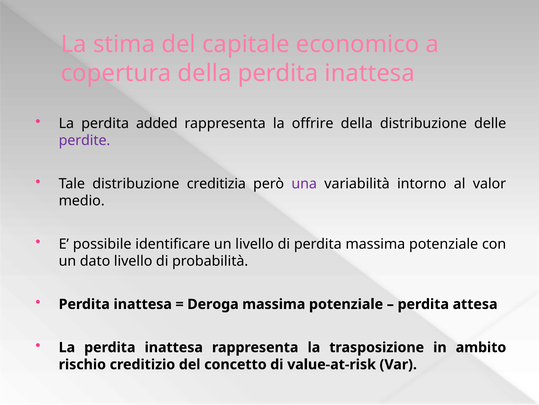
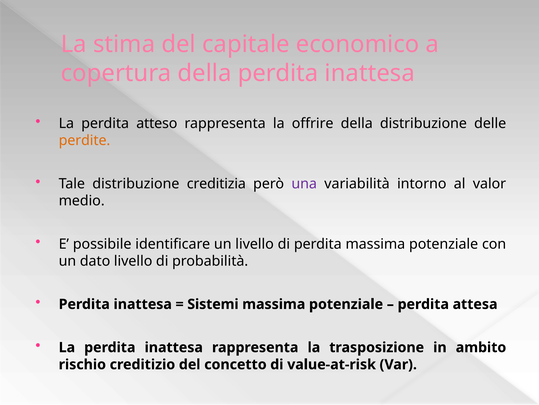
added: added -> atteso (157, 123)
perdite colour: purple -> orange (84, 140)
Deroga: Deroga -> Sistemi (213, 304)
